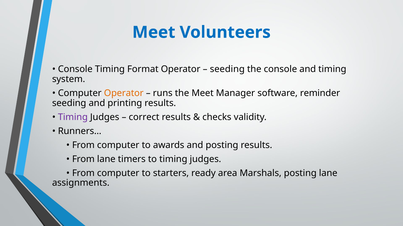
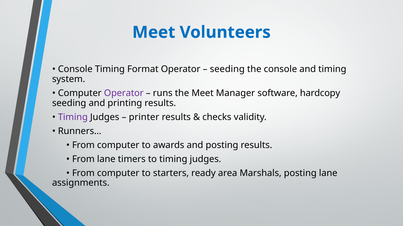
Operator colour: orange -> purple (124, 93)
reminder: reminder -> hardcopy (320, 93)
correct: correct -> printer (144, 117)
